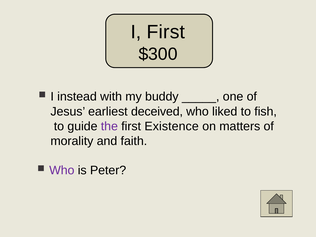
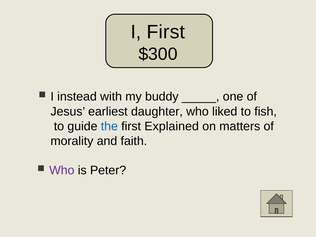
deceived: deceived -> daughter (157, 111)
the colour: purple -> blue (109, 126)
Existence: Existence -> Explained (172, 126)
